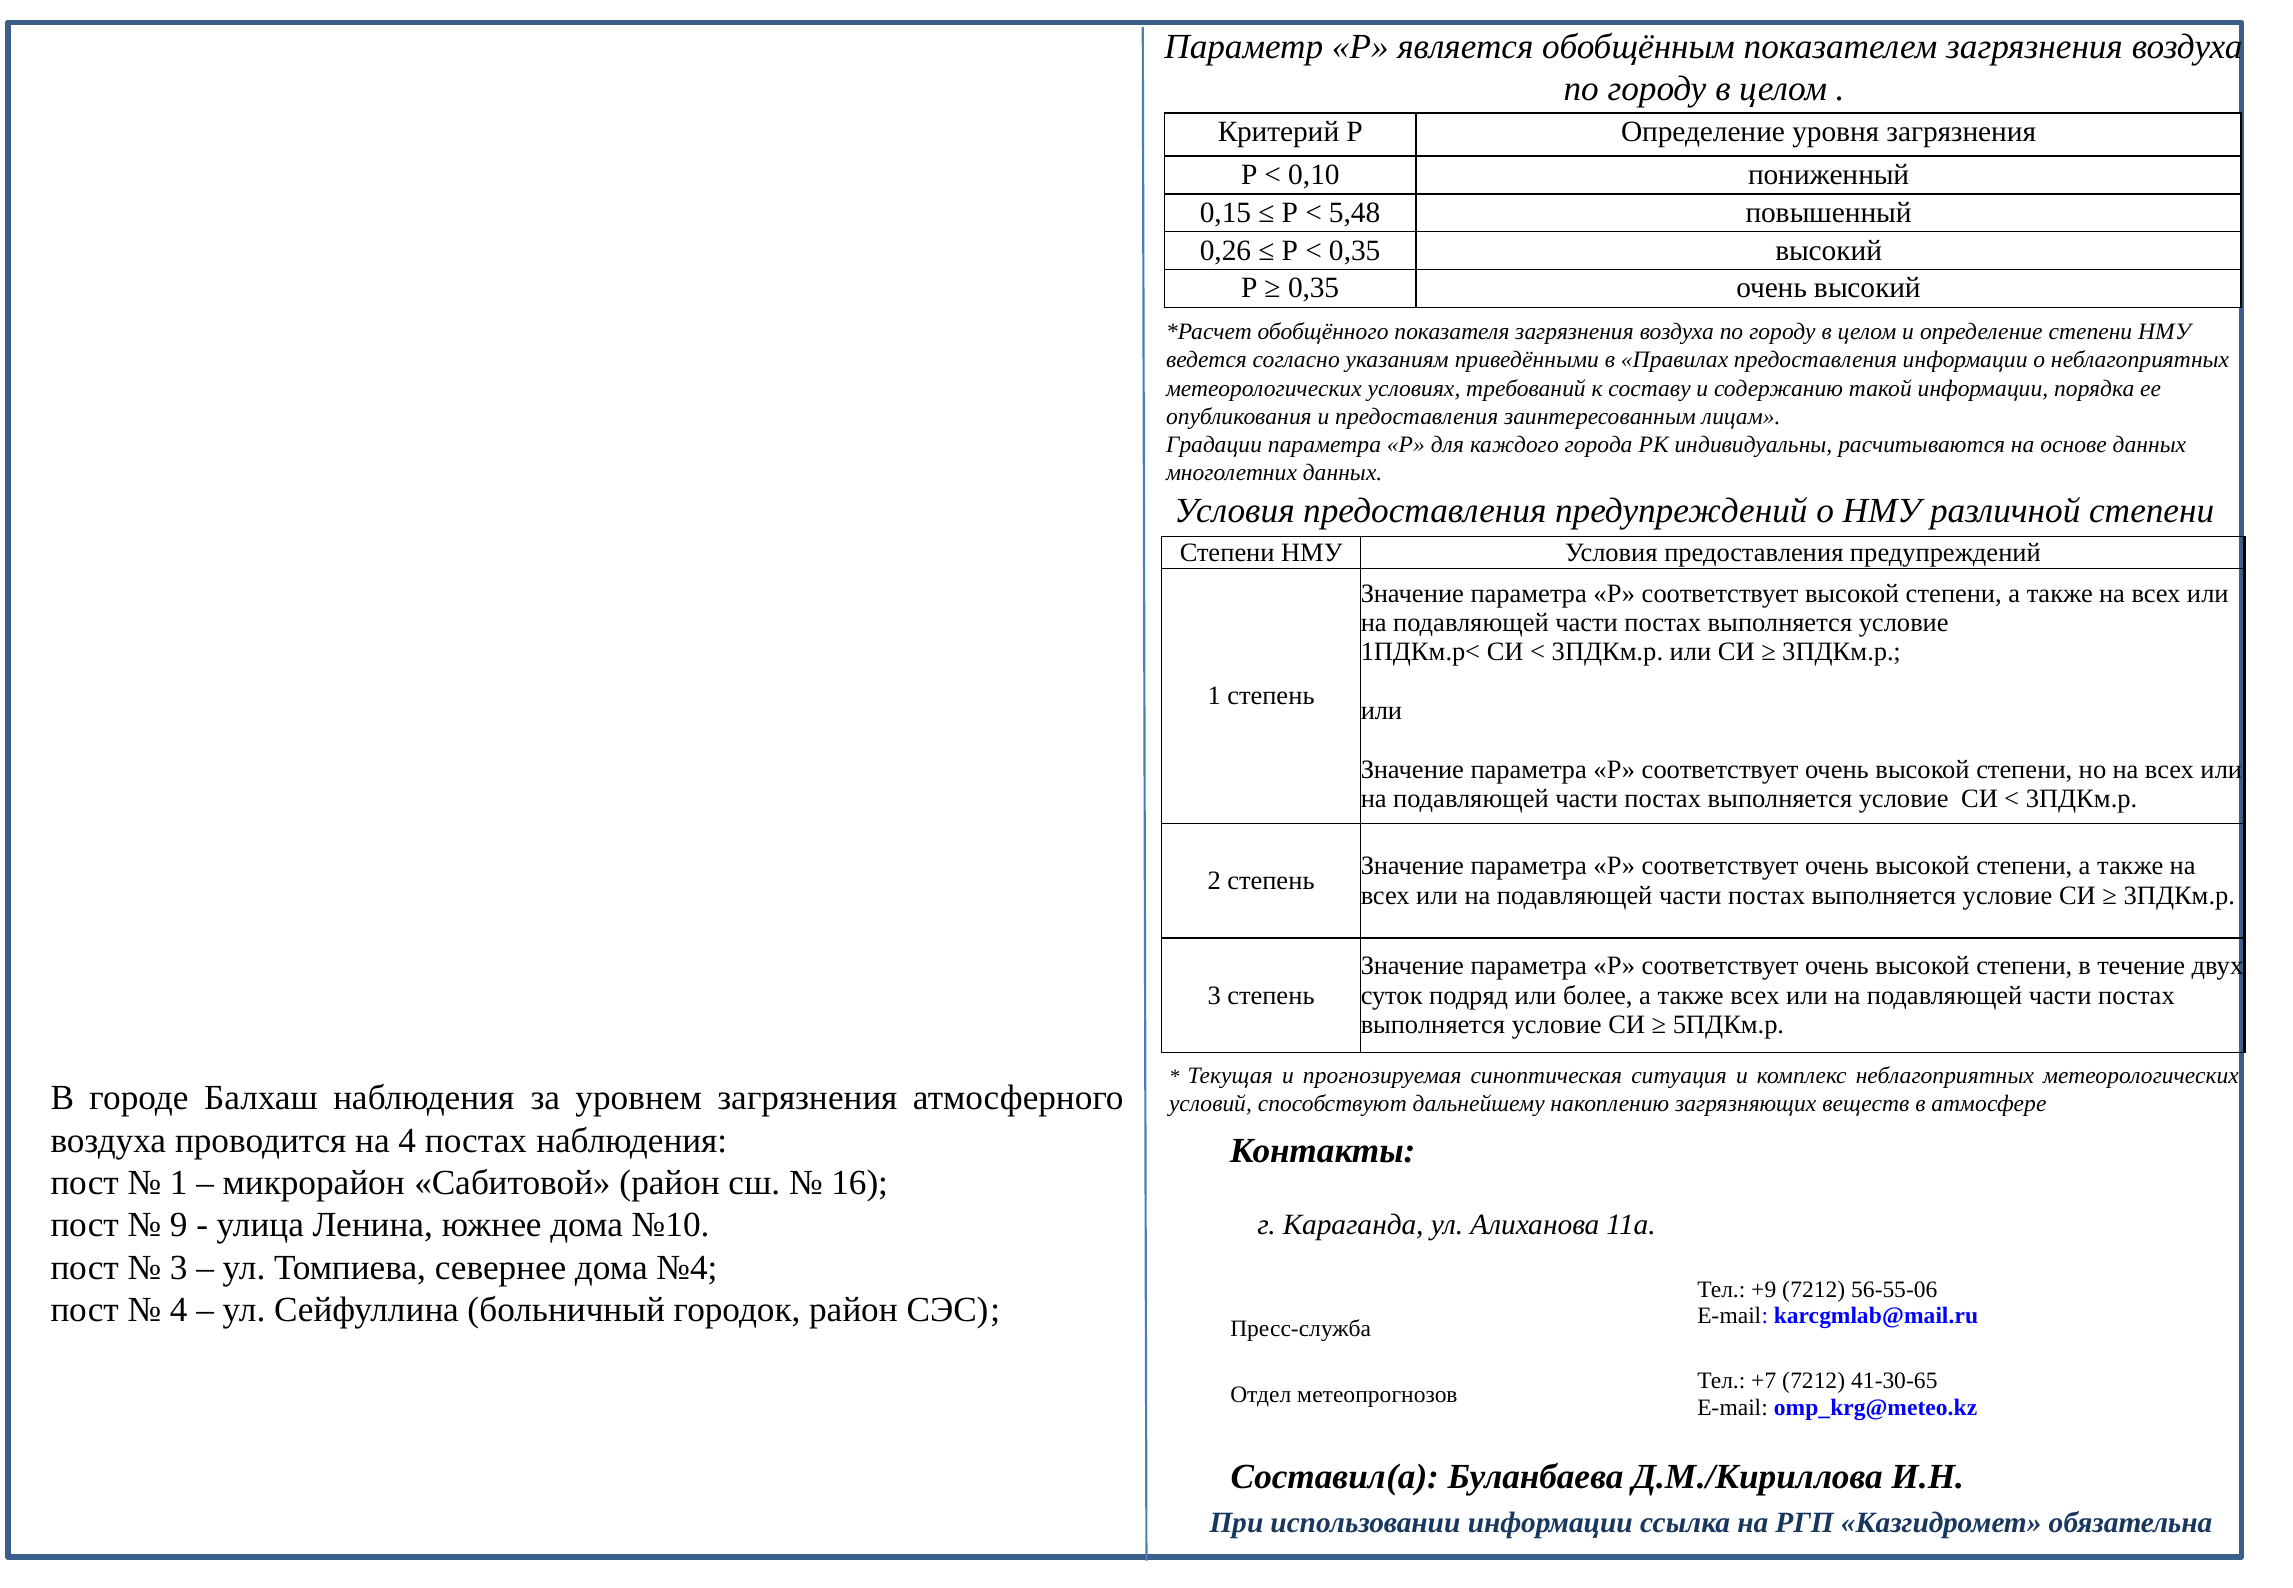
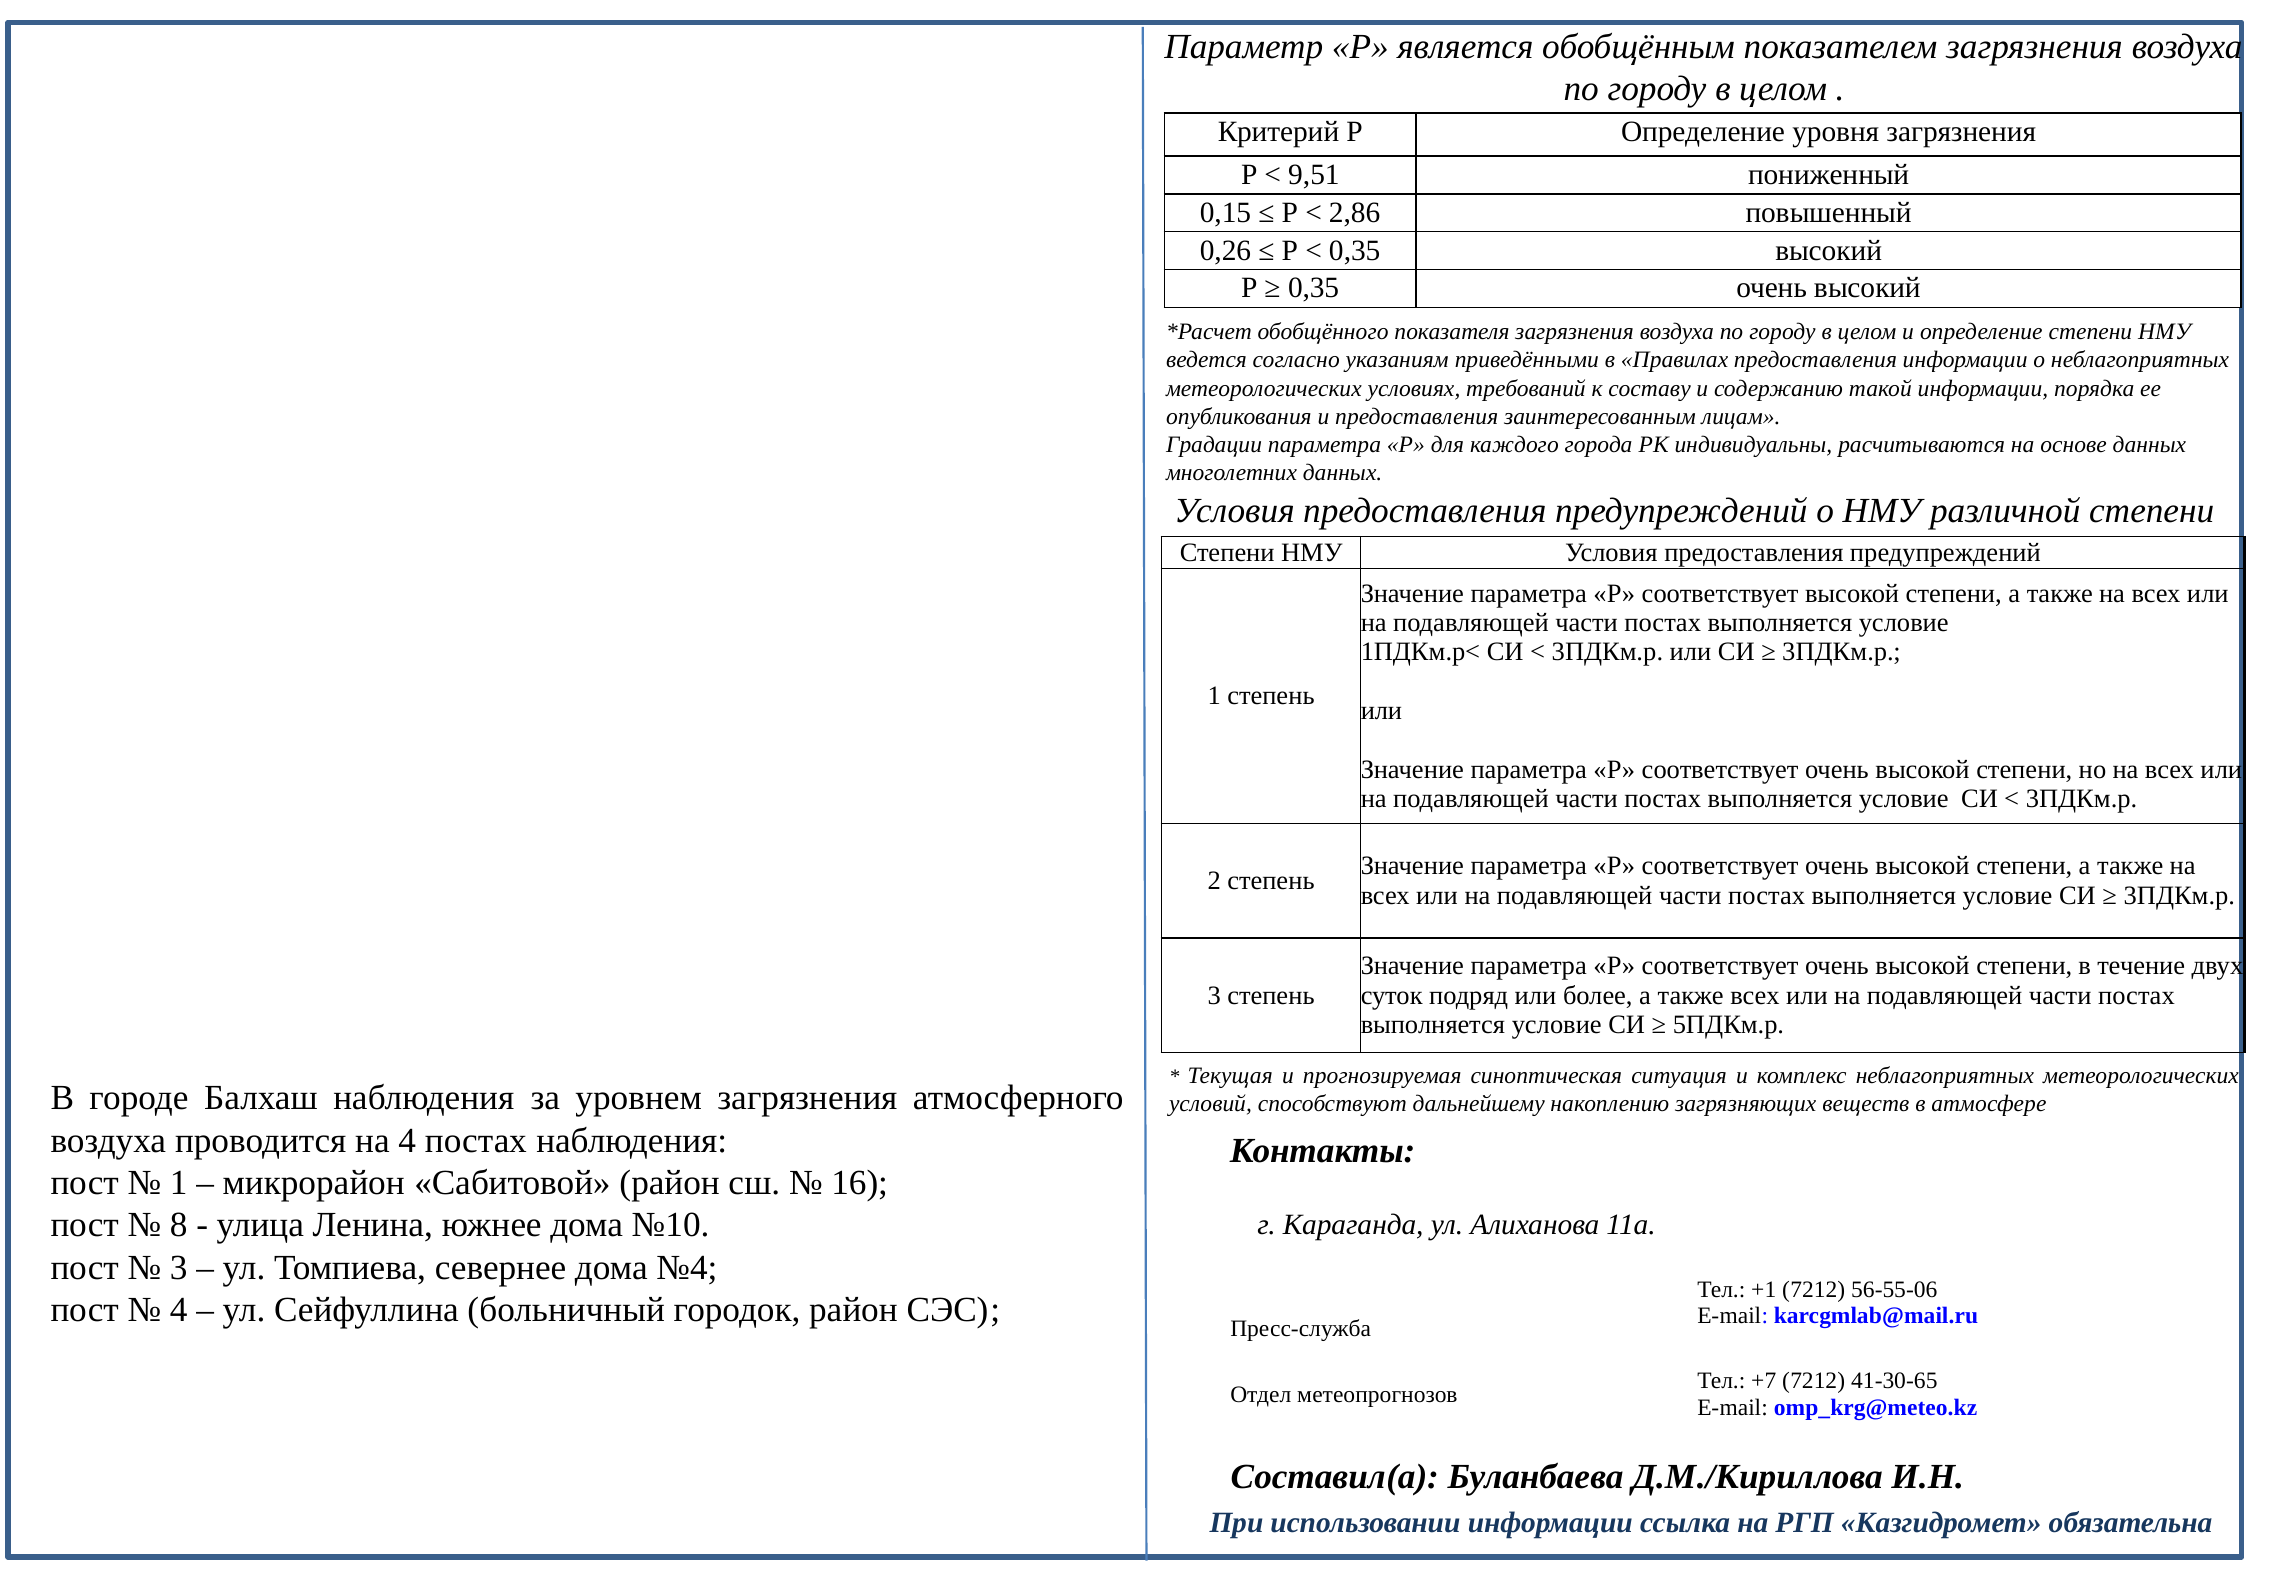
0,10: 0,10 -> 9,51 (1314, 175)
5,48: 5,48 -> 2,86 (1355, 212)
9: 9 -> 8 (179, 1225)
+9: +9 -> +1 (1764, 1289)
